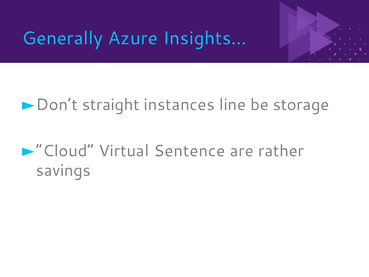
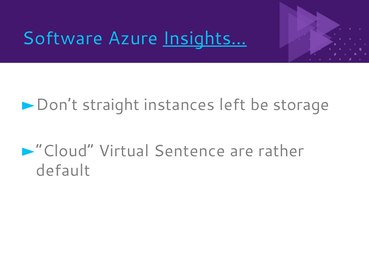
Generally: Generally -> Software (62, 38)
Insights… underline: none -> present (205, 38)
line: line -> left (232, 105)
savings: savings -> default (63, 170)
